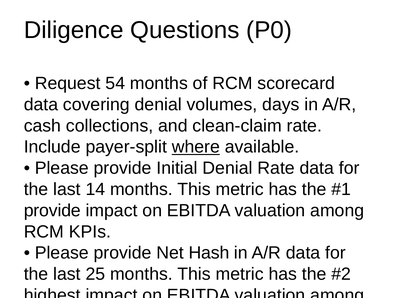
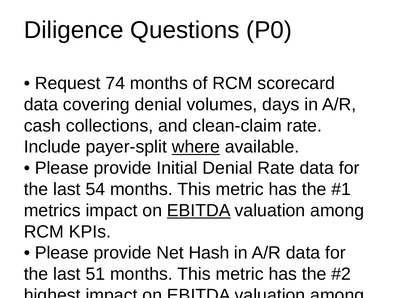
54: 54 -> 74 (115, 83)
14: 14 -> 54 (95, 189)
provide: provide -> metrics (52, 210)
EBITDA underline: none -> present (199, 210)
25: 25 -> 51 (95, 274)
